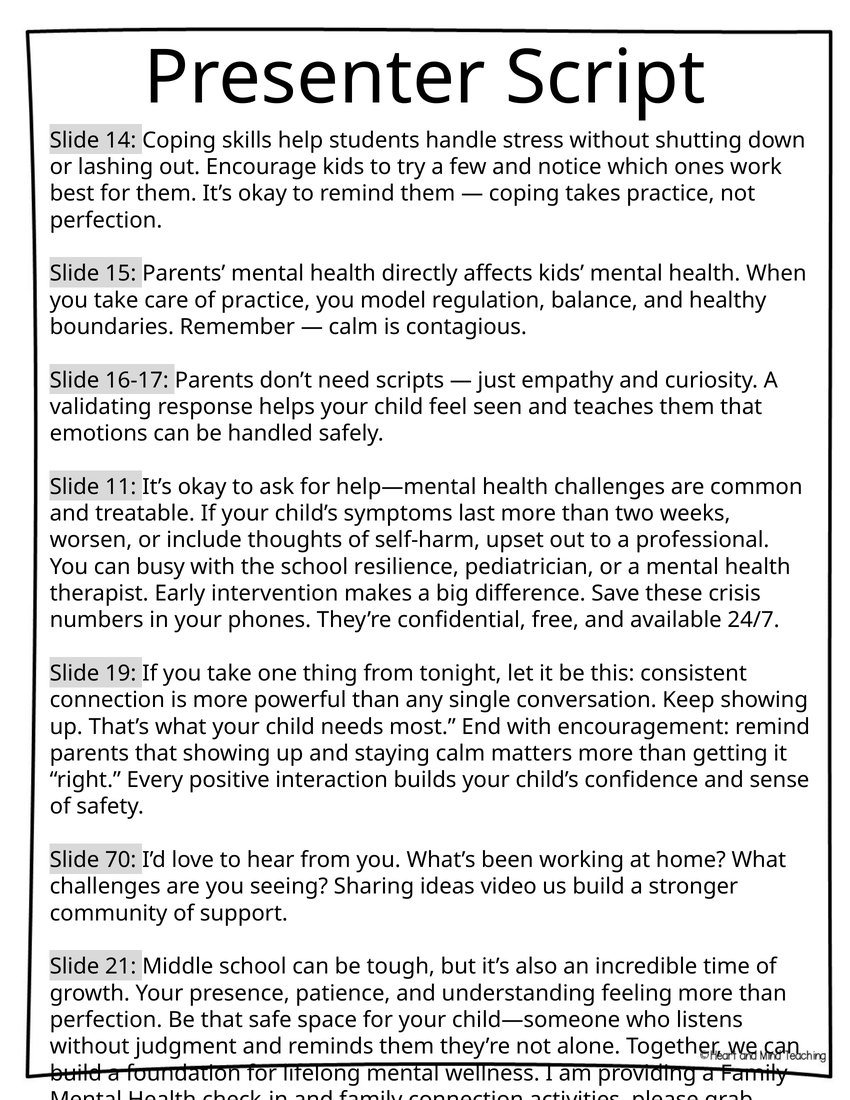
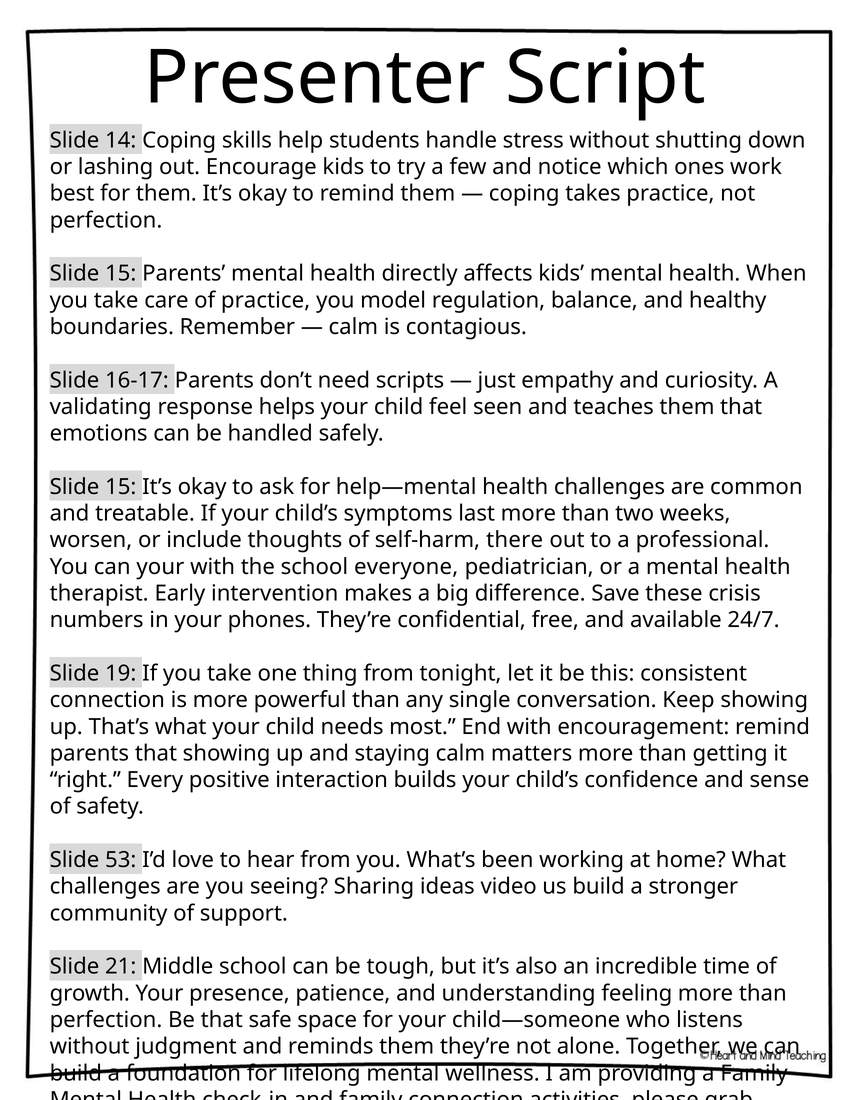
11: 11 -> 15 (121, 487)
upset: upset -> there (515, 540)
can busy: busy -> your (160, 567)
resilience: resilience -> everyone (406, 567)
70: 70 -> 53 (121, 860)
